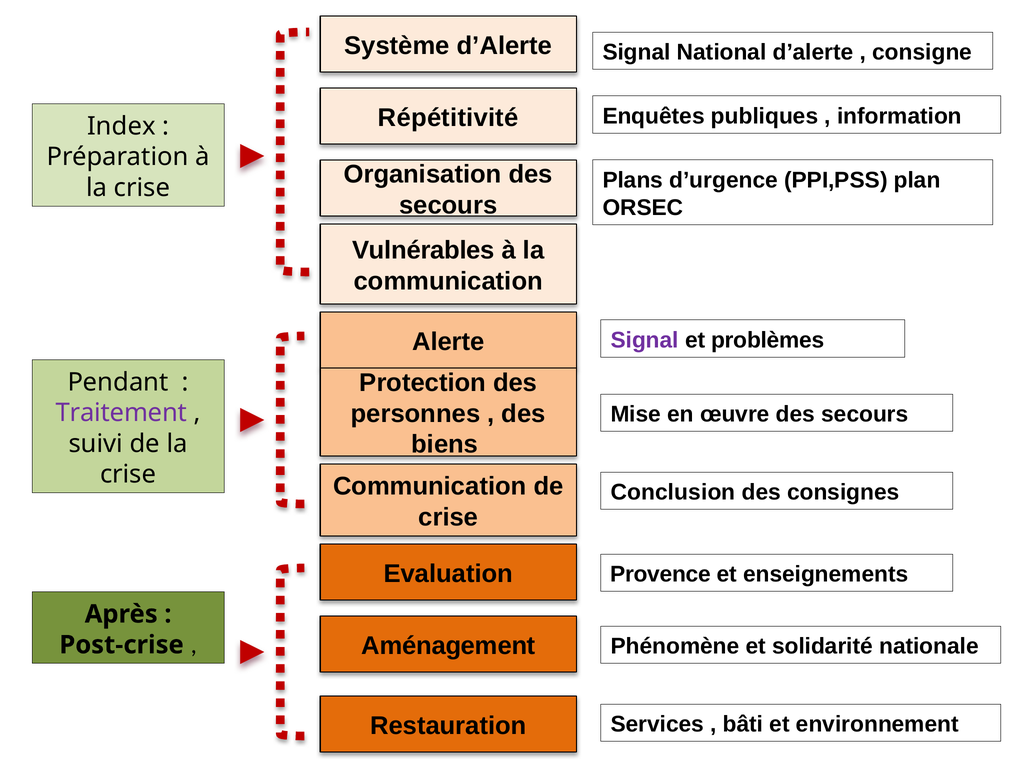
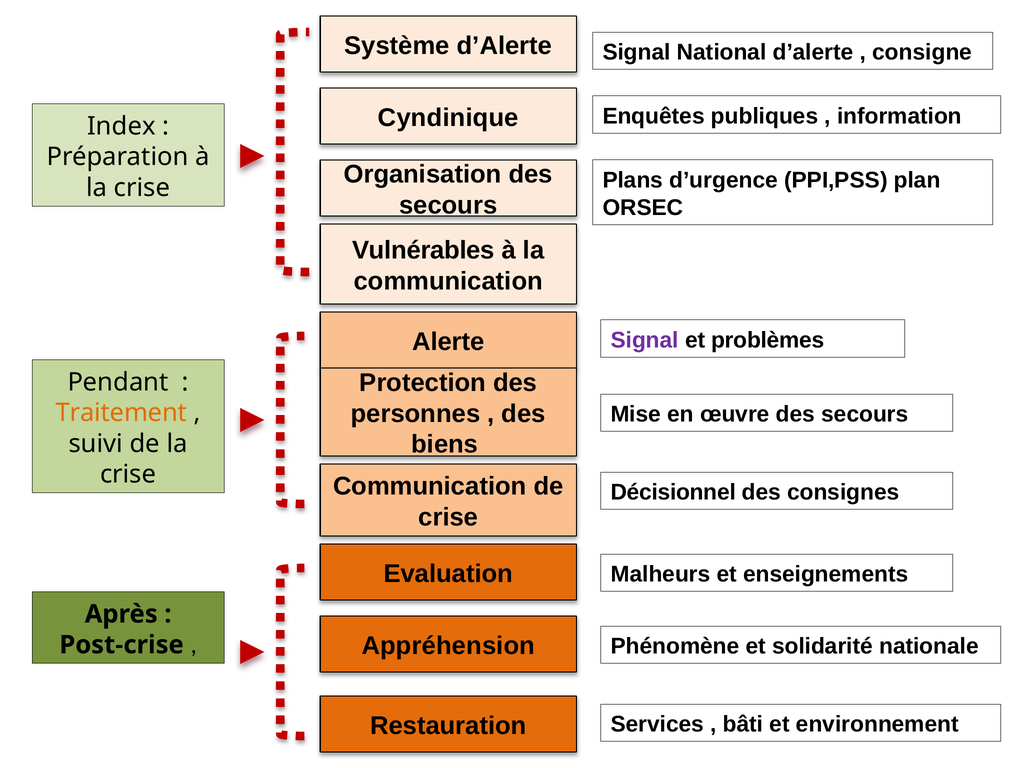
Répétitivité: Répétitivité -> Cyndinique (448, 118)
Traitement colour: purple -> orange (121, 413)
Conclusion: Conclusion -> Décisionnel (673, 493)
Provence: Provence -> Malheurs (661, 575)
Aménagement: Aménagement -> Appréhension (448, 646)
